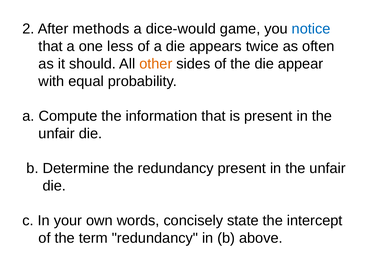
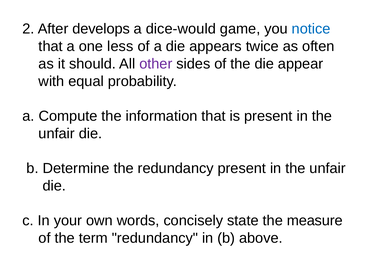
methods: methods -> develops (101, 29)
other colour: orange -> purple (156, 64)
intercept: intercept -> measure (315, 221)
